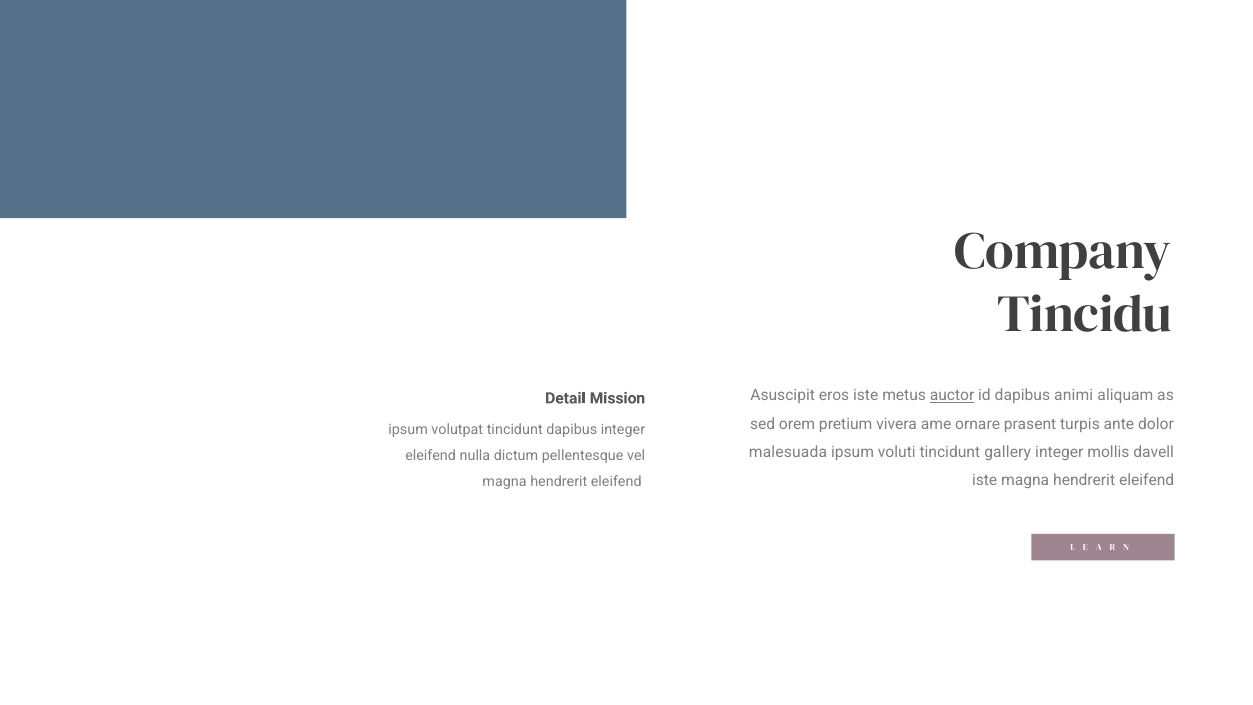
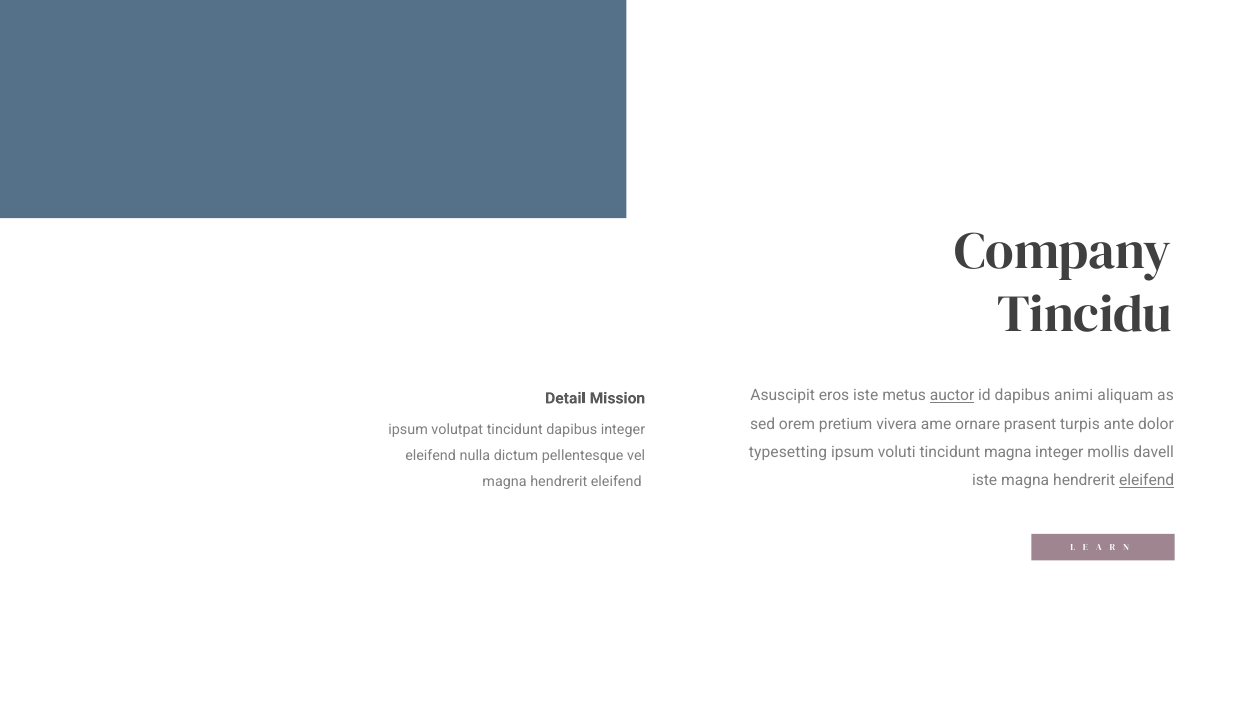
malesuada: malesuada -> typesetting (788, 452)
tincidunt gallery: gallery -> magna (1008, 452)
eleifend underline: none -> present (1147, 480)
